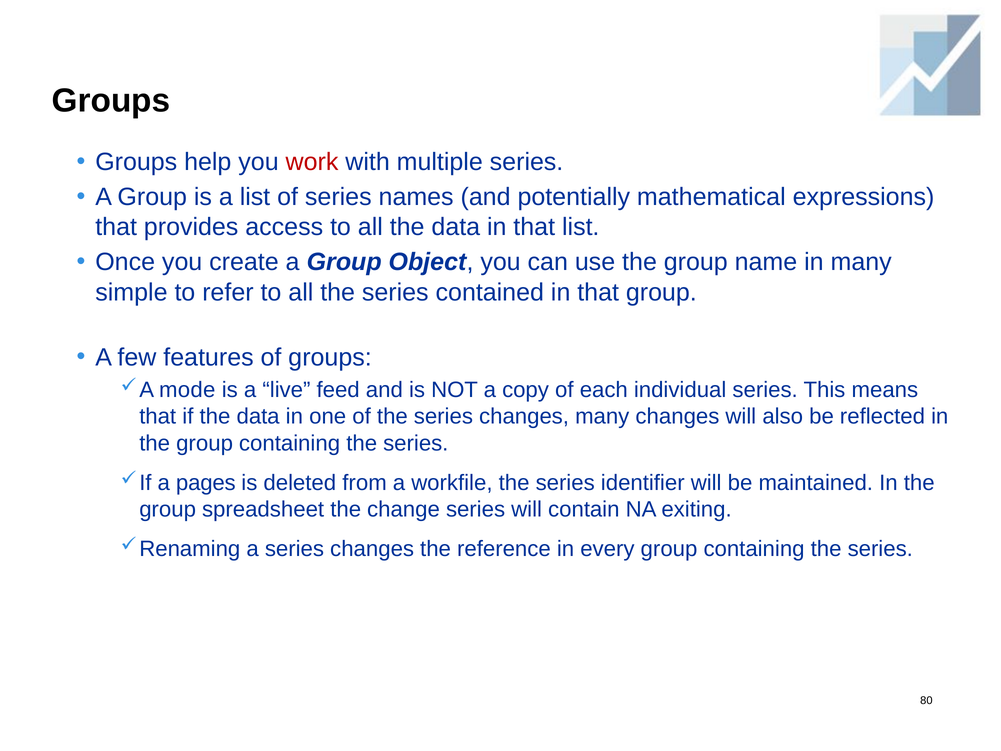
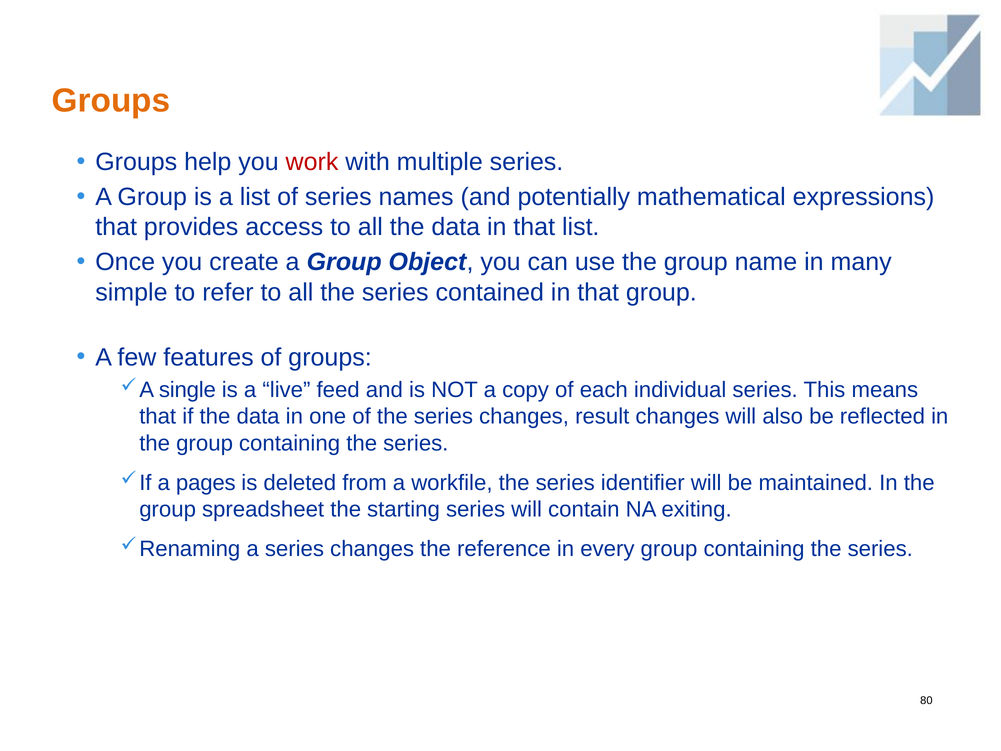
Groups colour: black -> orange (111, 100)
mode: mode -> single (187, 390)
changes many: many -> result (602, 417)
change: change -> starting (403, 509)
